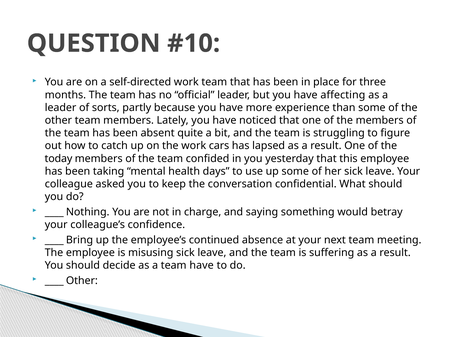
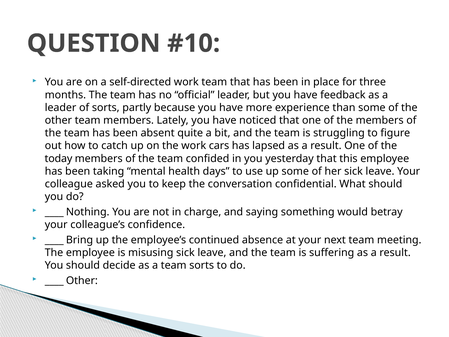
affecting: affecting -> feedback (343, 95)
team have: have -> sorts (202, 265)
